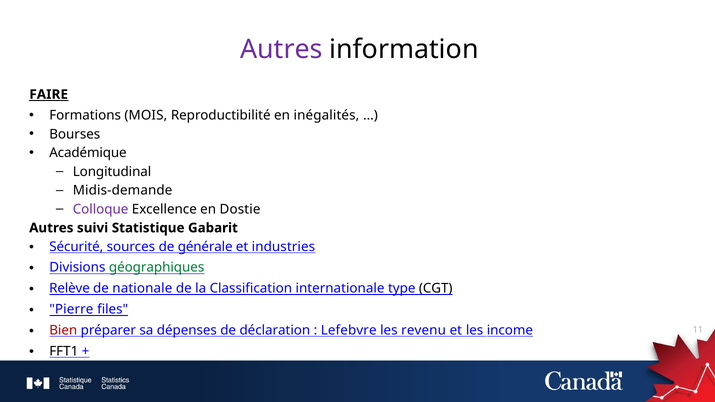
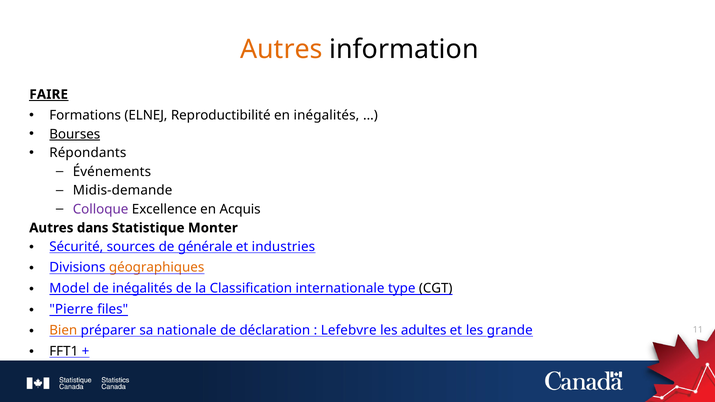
Autres colour: purple -> orange (281, 49)
MOIS: MOIS -> ELNEJ (146, 115)
Bourses underline: none -> present (75, 134)
Académique: Académique -> Répondants (88, 153)
Longitudinal: Longitudinal -> Événements (112, 172)
Dostie: Dostie -> Acquis (240, 209)
suivi: suivi -> dans (93, 228)
Gabarit: Gabarit -> Monter (213, 228)
géographiques colour: green -> orange (157, 268)
Relève: Relève -> Model (69, 289)
de nationale: nationale -> inégalités (142, 289)
Bien colour: red -> orange (63, 330)
dépenses: dépenses -> nationale (187, 330)
revenu: revenu -> adultes (424, 330)
income: income -> grande (510, 330)
